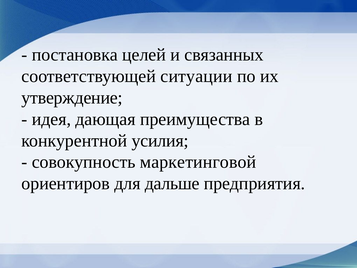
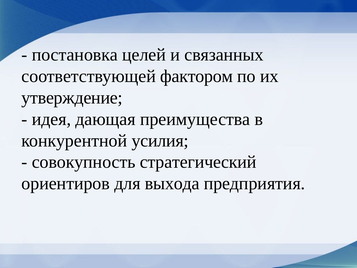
ситуации: ситуации -> фактором (197, 76)
маркетинговой: маркетинговой -> стратегический (198, 162)
дальше: дальше -> выхода (172, 183)
